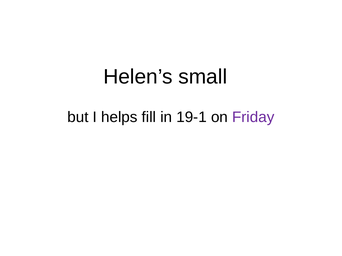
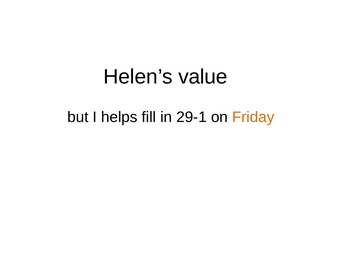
small: small -> value (203, 77)
19-1: 19-1 -> 29-1 (192, 117)
Friday colour: purple -> orange (253, 117)
